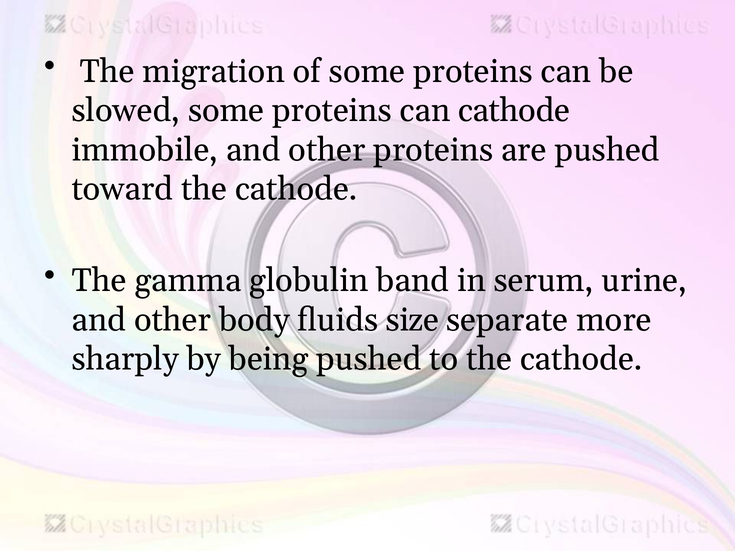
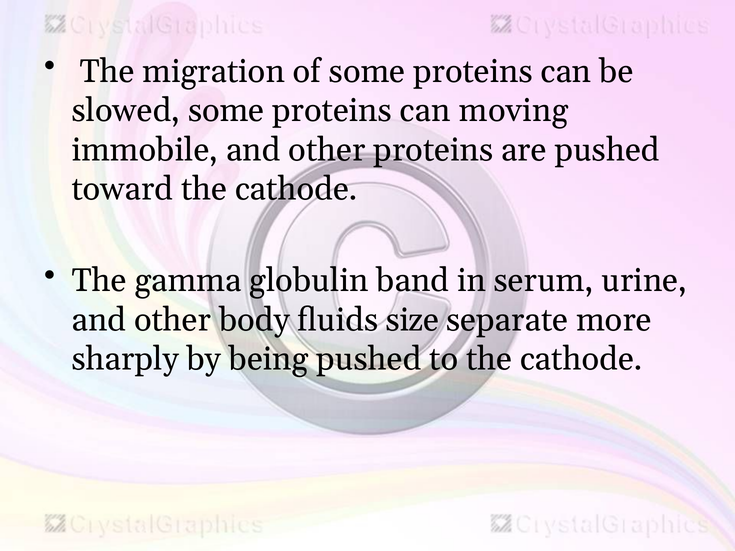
can cathode: cathode -> moving (514, 111)
